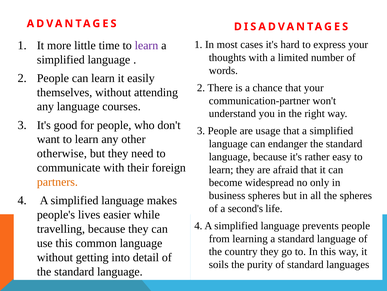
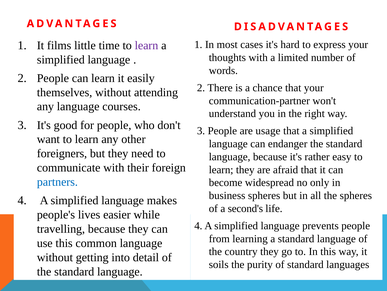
more: more -> films (59, 45)
otherwise: otherwise -> foreigners (62, 153)
partners colour: orange -> blue (57, 182)
